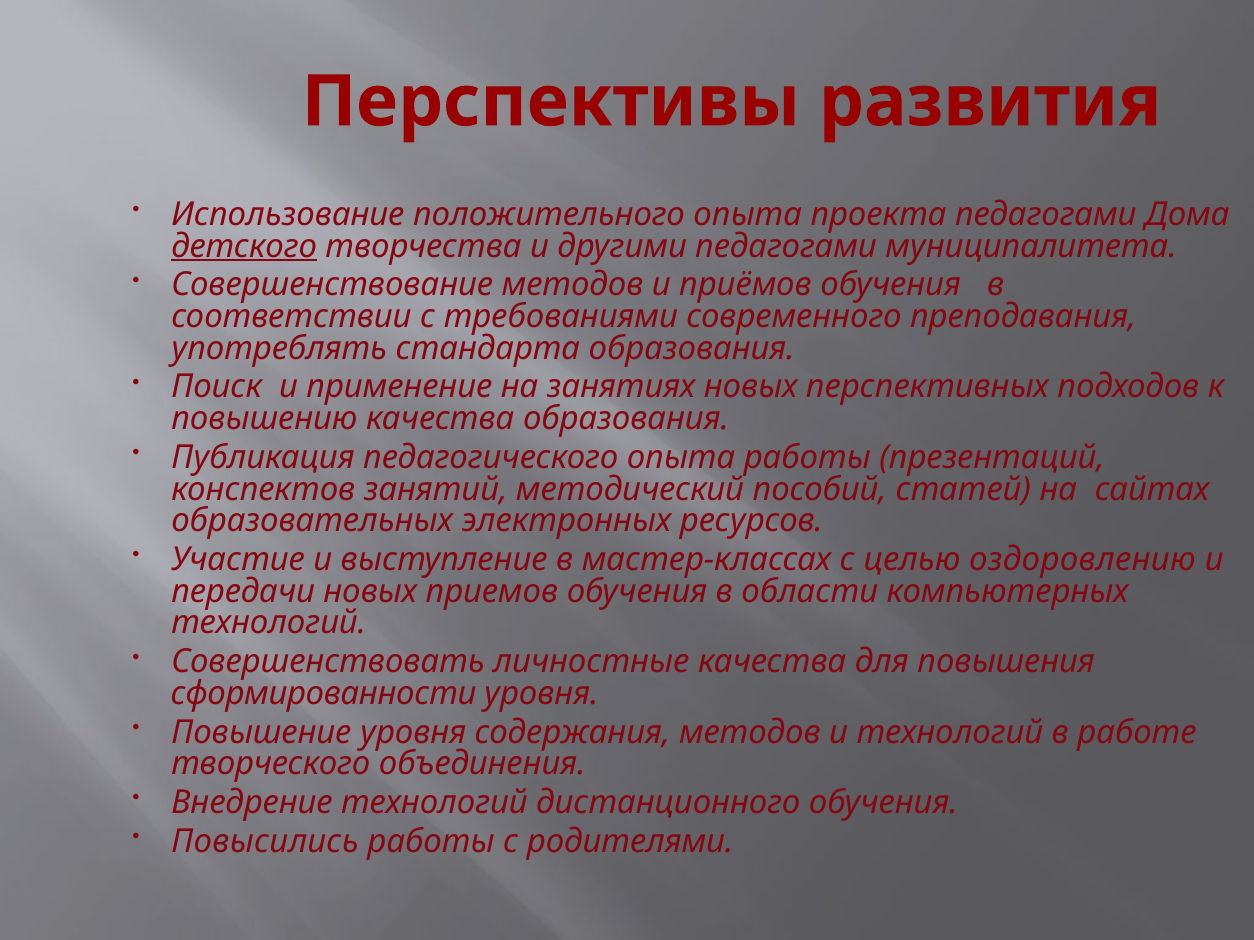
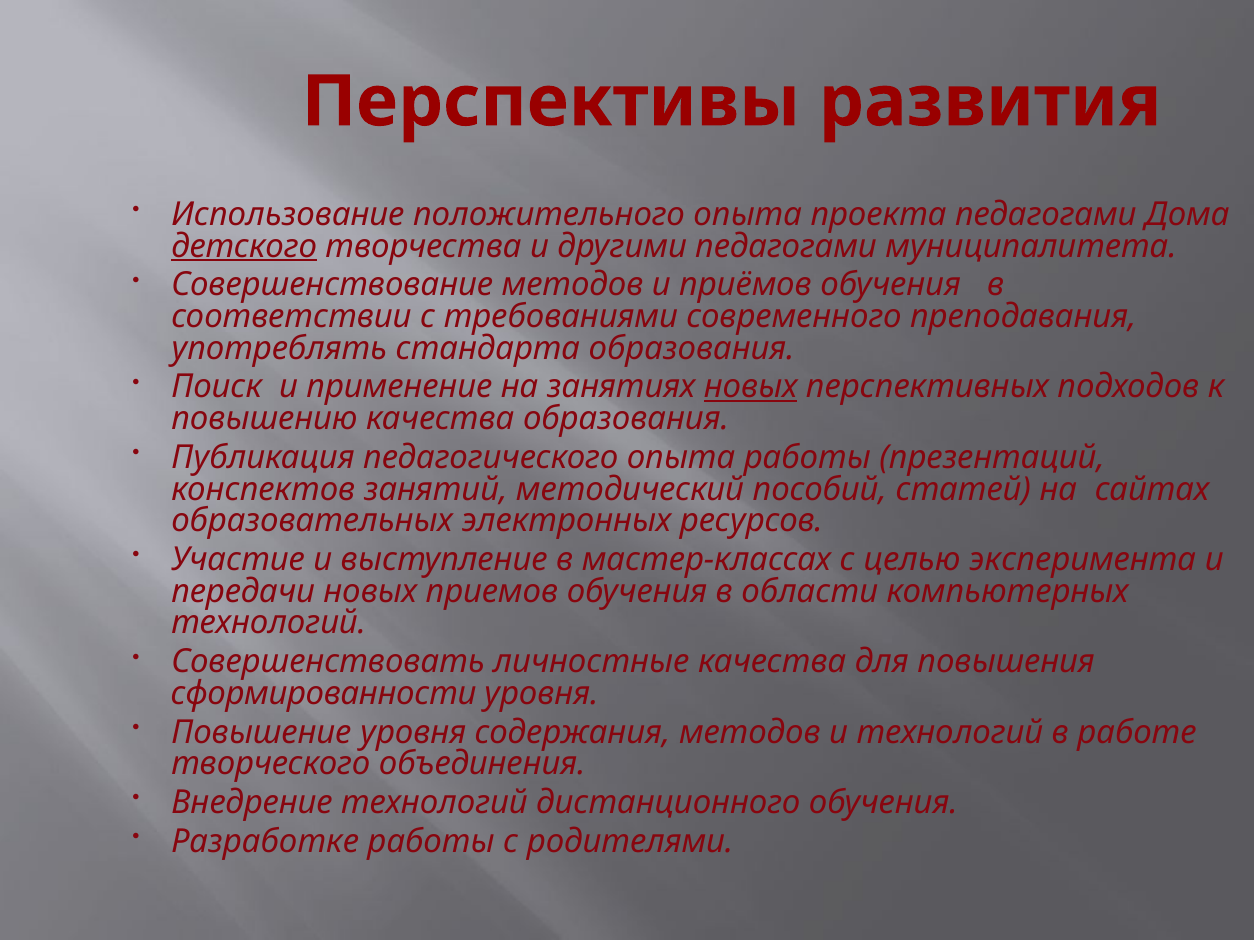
новых underline: none -> present (751, 387)
оздоровлению: оздоровлению -> эксперимента (1083, 560)
Повысились: Повысились -> Разработке (265, 842)
